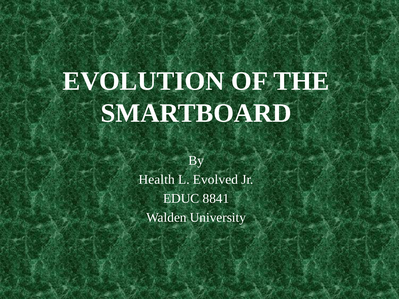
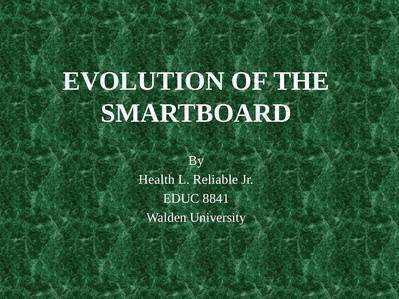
Evolved: Evolved -> Reliable (215, 180)
